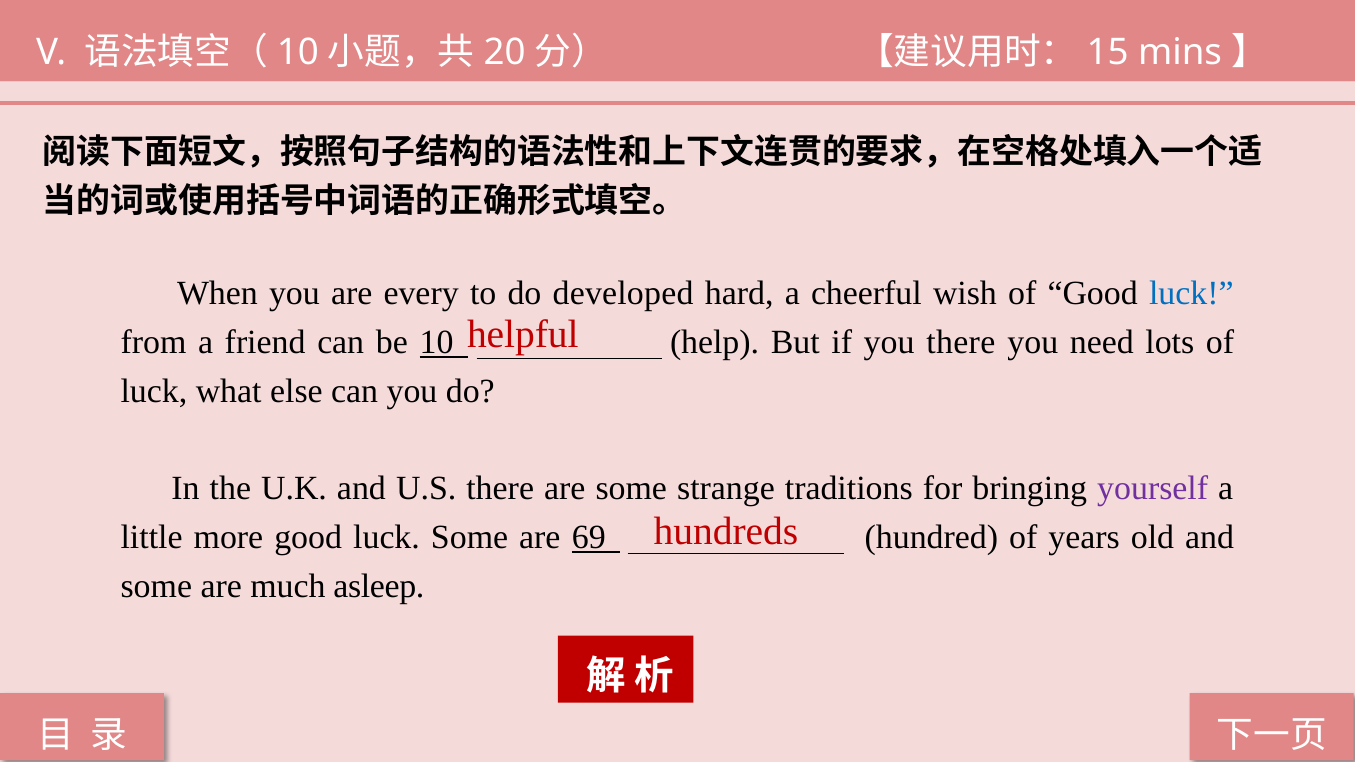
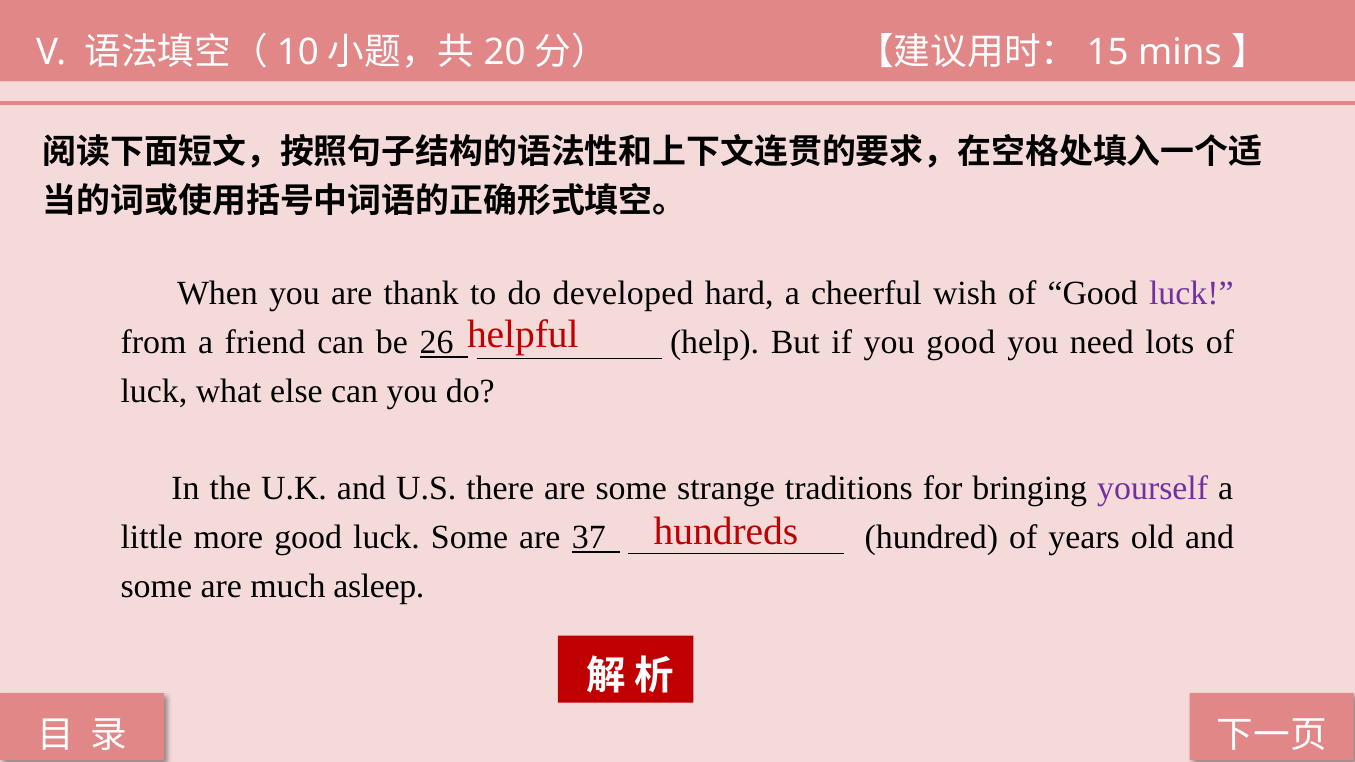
every: every -> thank (421, 294)
luck colour: blue -> purple (1191, 294)
be 10: 10 -> 26 (437, 342)
you there: there -> good (961, 342)
69: 69 -> 37 (589, 537)
